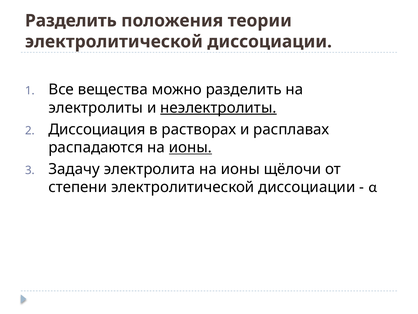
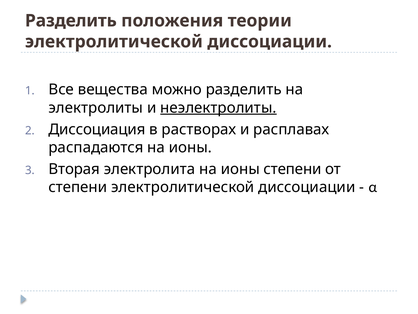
ионы underline: present -> none (190, 147)
Задачу: Задачу -> Вторая (74, 169)
ионы щёлочи: щёлочи -> степени (293, 169)
